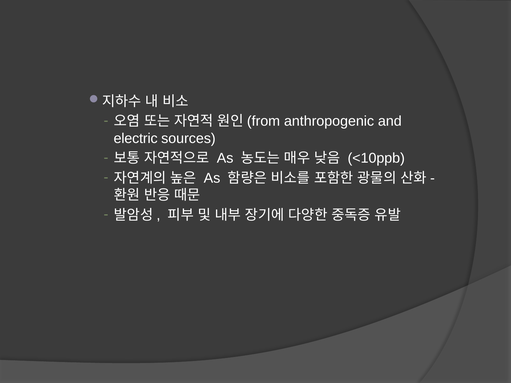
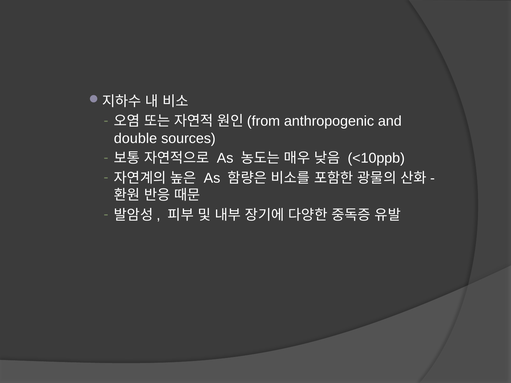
electric: electric -> double (135, 138)
